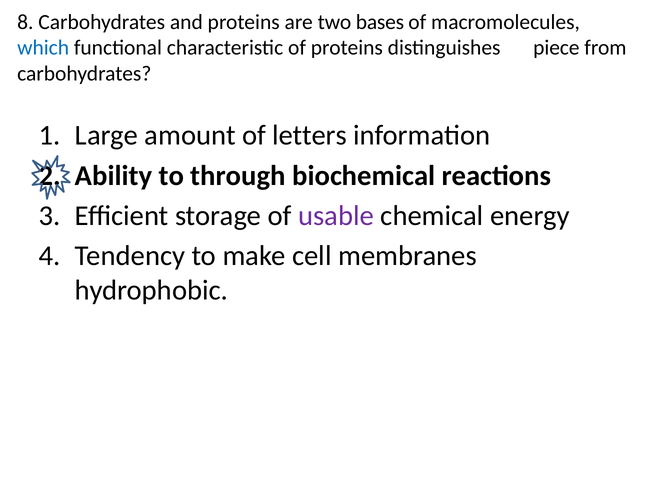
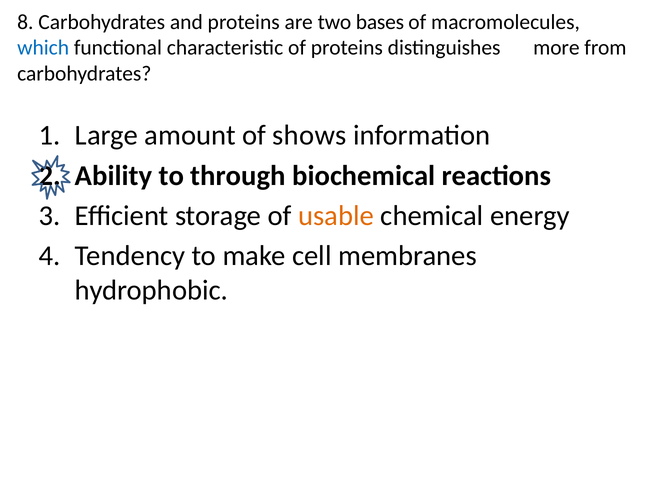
piece: piece -> more (556, 48)
letters: letters -> shows (309, 135)
usable colour: purple -> orange (336, 216)
